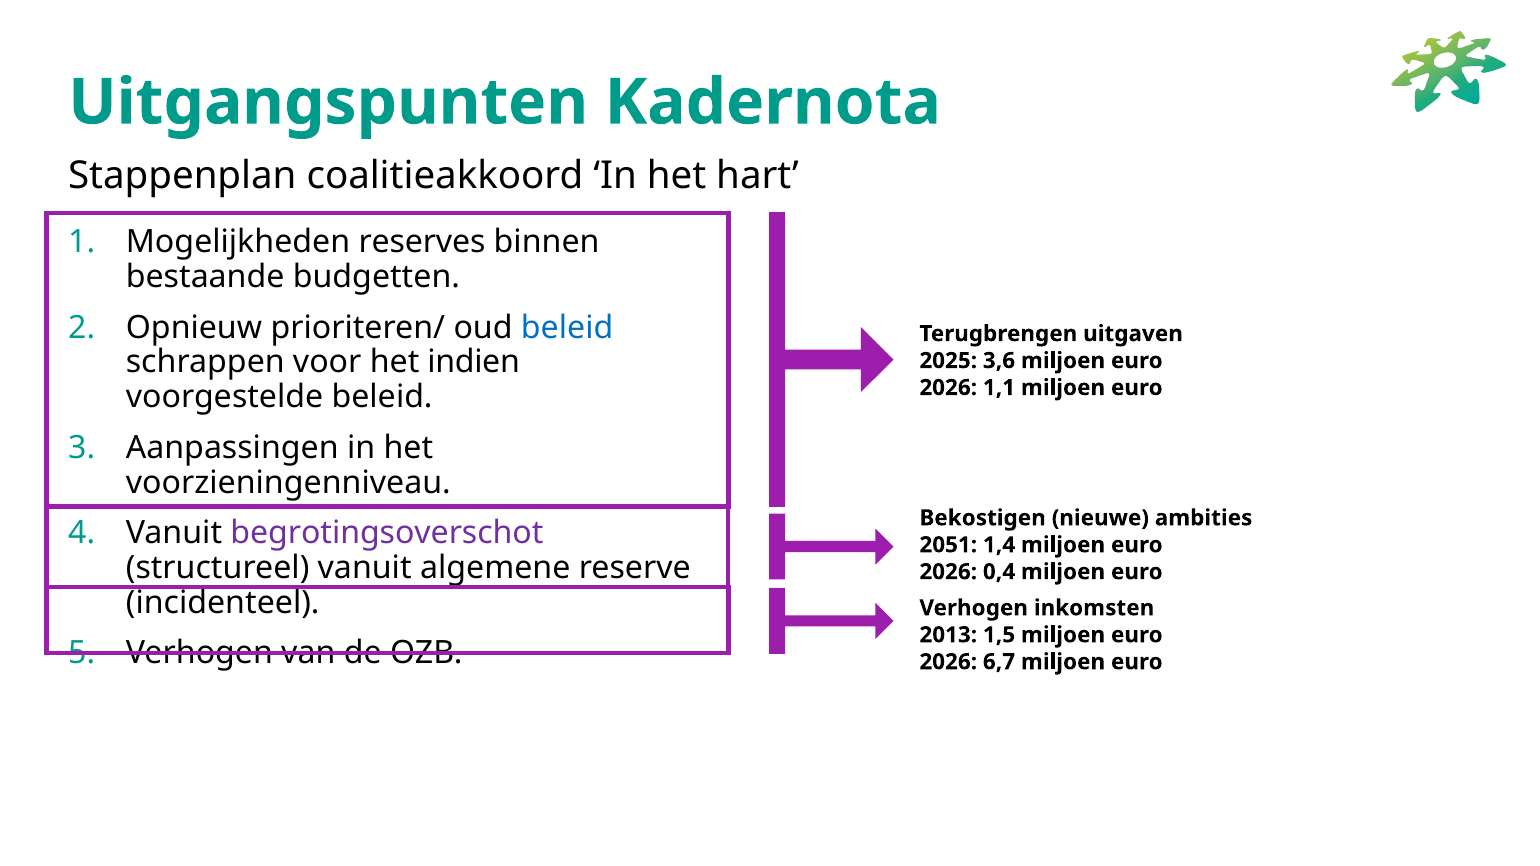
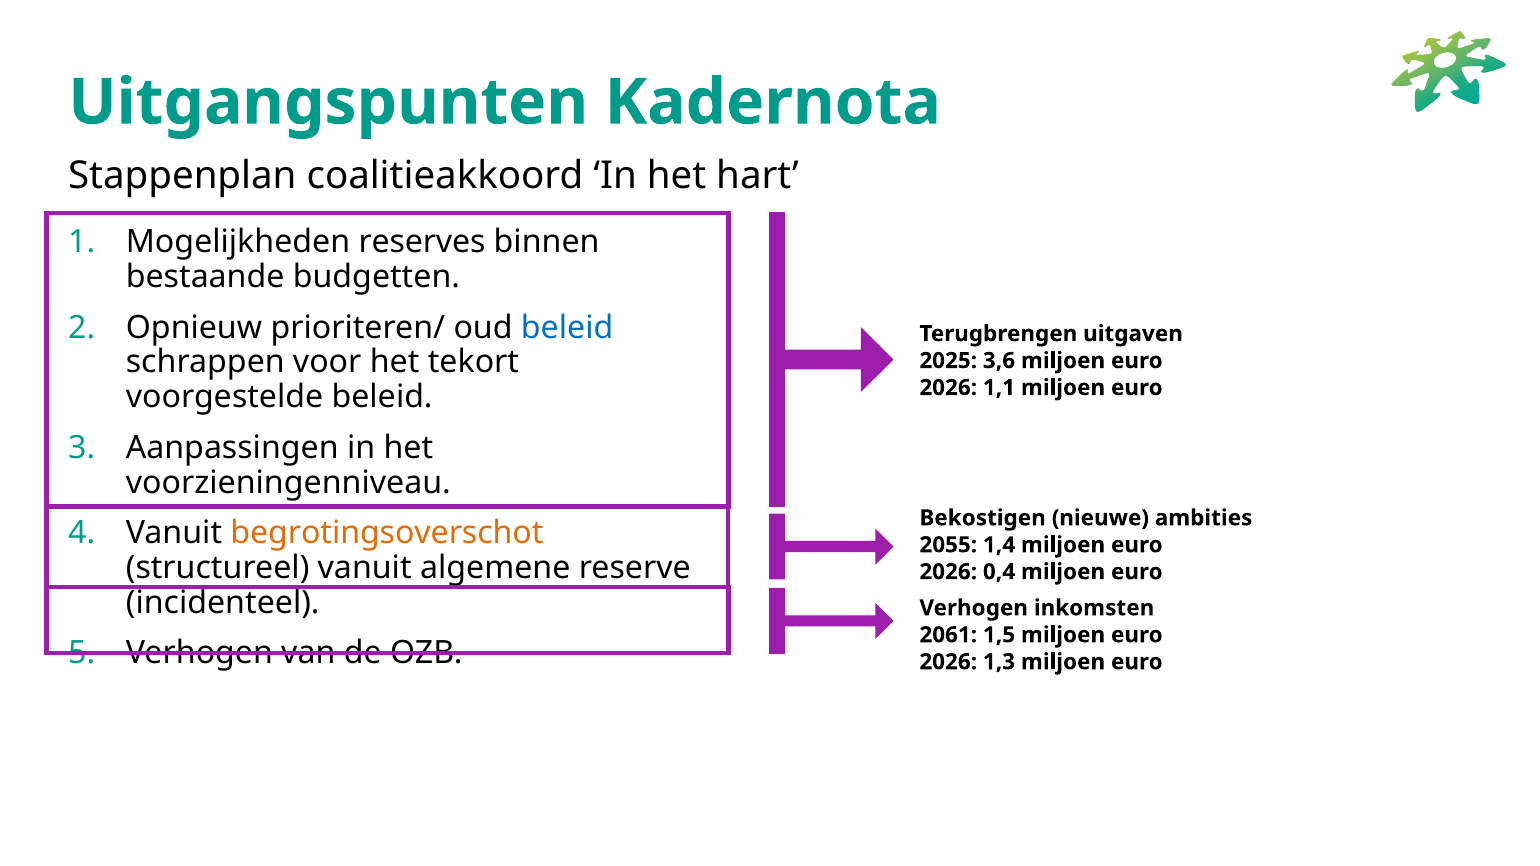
indien: indien -> tekort (473, 362)
begrotingsoverschot colour: purple -> orange (387, 533)
2051: 2051 -> 2055 (948, 545)
2013: 2013 -> 2061 (948, 635)
6,7: 6,7 -> 1,3 (999, 662)
